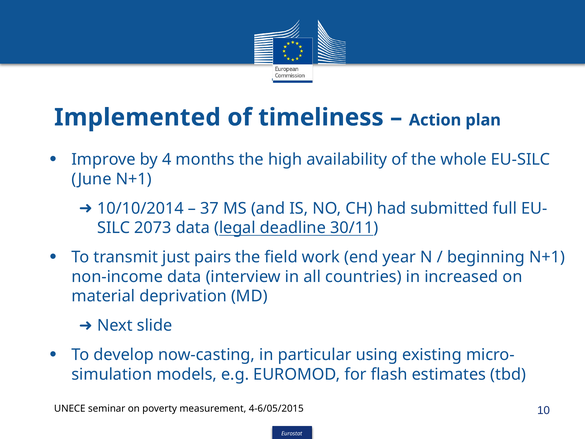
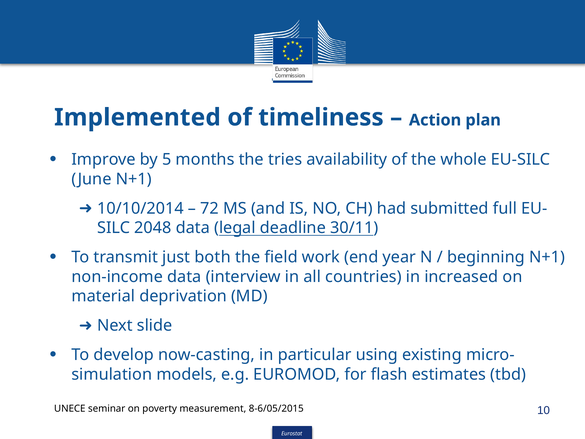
4: 4 -> 5 (167, 159)
high: high -> tries (285, 159)
37: 37 -> 72 (210, 208)
2073: 2073 -> 2048 (153, 228)
pairs: pairs -> both (213, 257)
4-6/05/2015: 4-6/05/2015 -> 8-6/05/2015 (276, 408)
